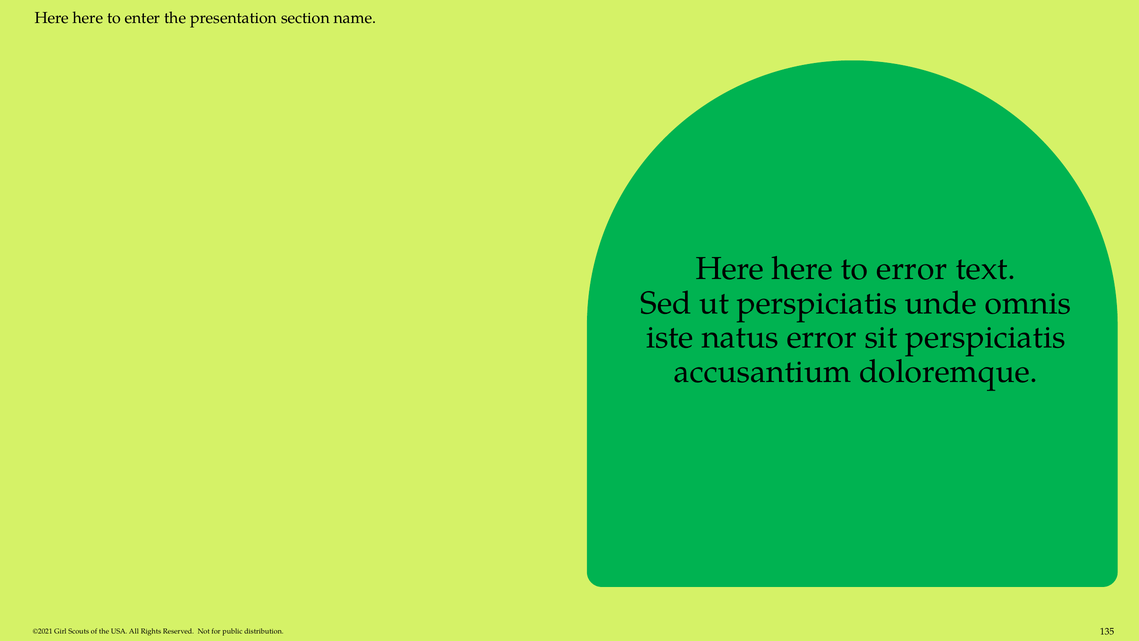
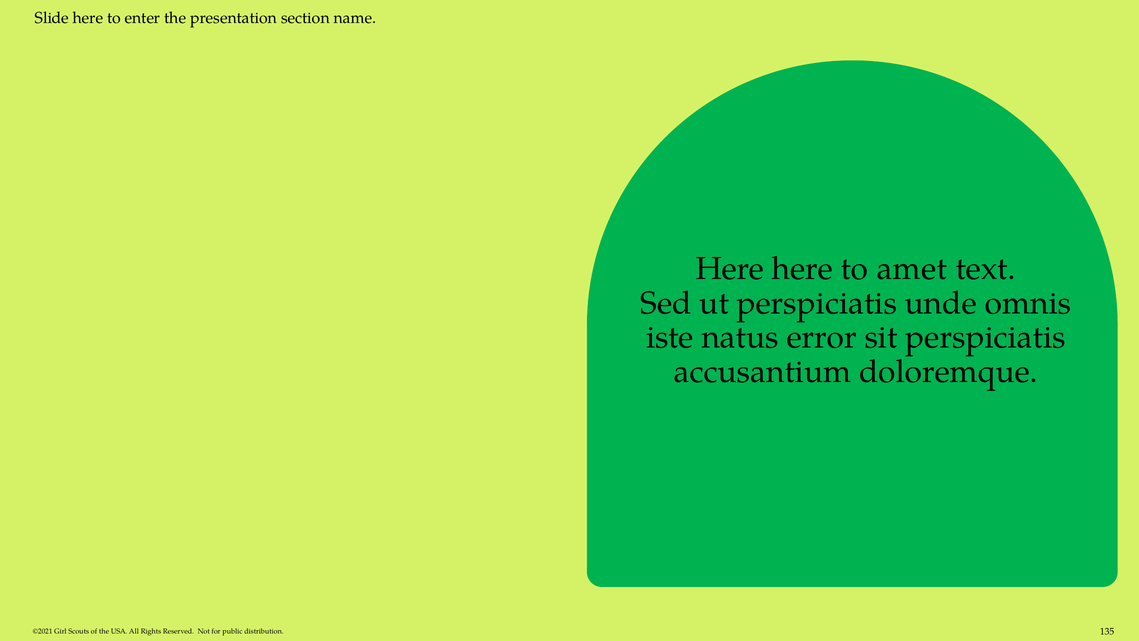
Here: Here -> Slide (52, 18)
to error: error -> amet (912, 269)
